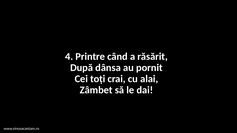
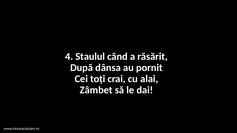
Printre: Printre -> Staulul (90, 57)
